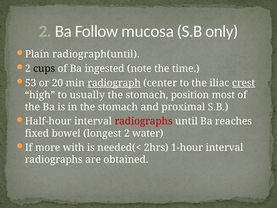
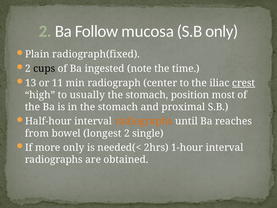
radiograph(until: radiograph(until -> radiograph(fixed (96, 54)
53: 53 -> 13 (31, 83)
20: 20 -> 11 (58, 83)
radiograph underline: present -> none (114, 83)
radiographs colour: red -> orange (144, 121)
fixed: fixed -> from (37, 133)
water: water -> single (148, 133)
more with: with -> only (74, 147)
